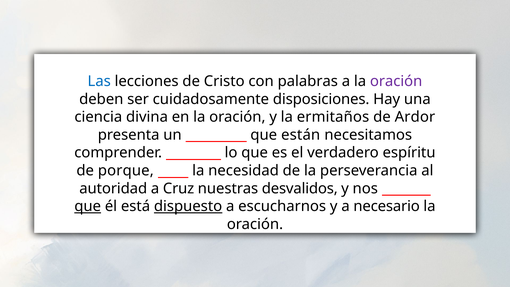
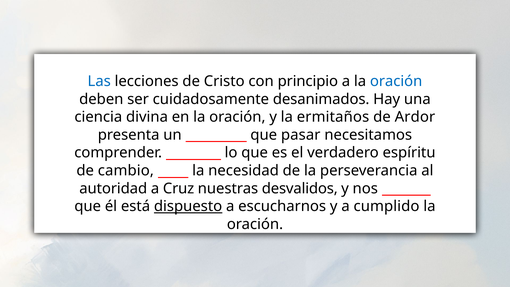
palabras: palabras -> principio (308, 81)
oración colour: purple -> blue (396, 81)
disposiciones: disposiciones -> desanimados (321, 99)
están: están -> pasar (301, 135)
porque: porque -> cambio (126, 171)
que underline: present -> none (88, 206)
necesario: necesario -> cumplido (386, 206)
